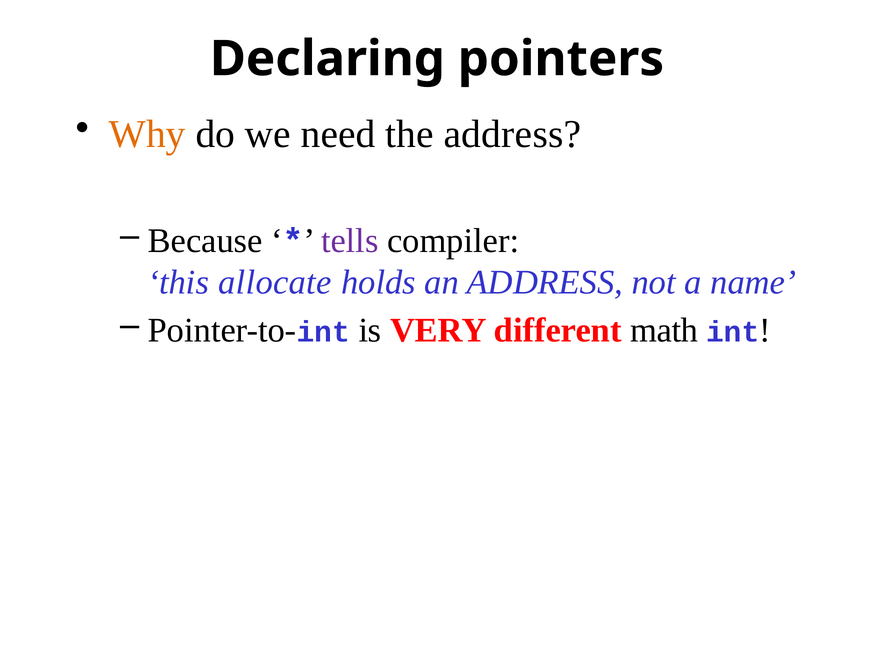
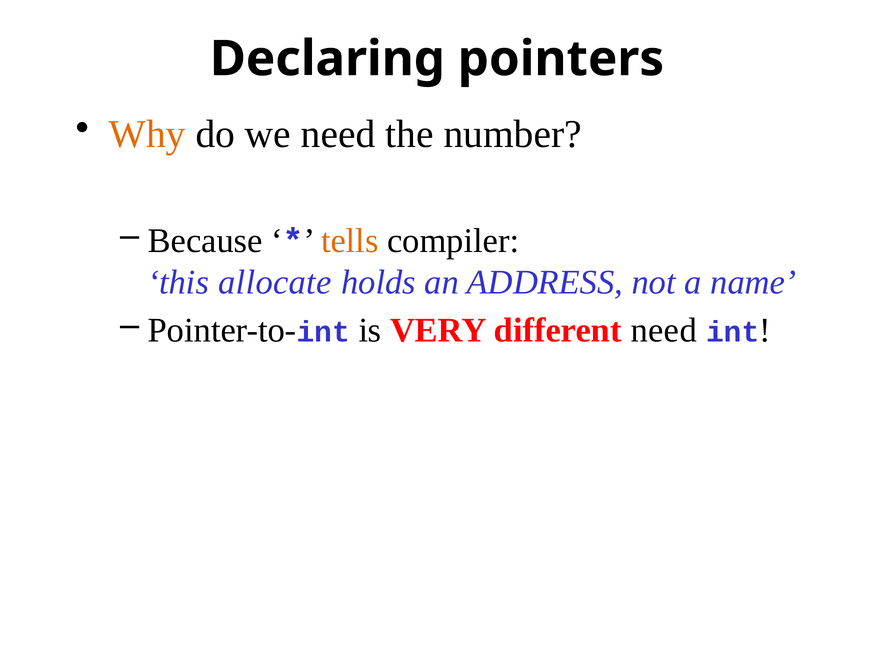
the address: address -> number (513, 135)
tells colour: purple -> orange (350, 241)
different math: math -> need (664, 331)
